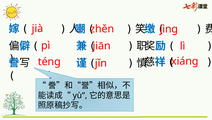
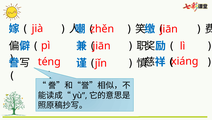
jìng: jìng -> jiān (169, 29)
